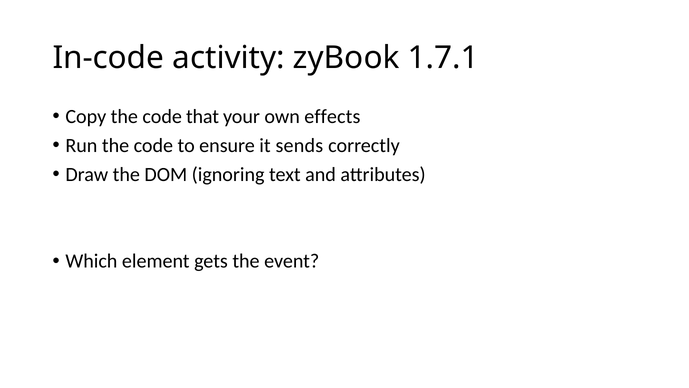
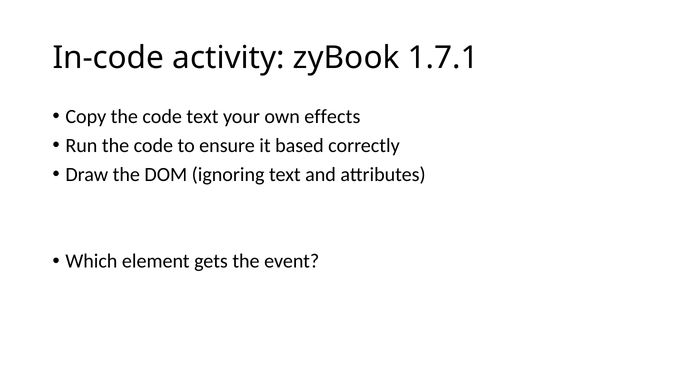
code that: that -> text (202, 116)
sends: sends -> based (299, 145)
